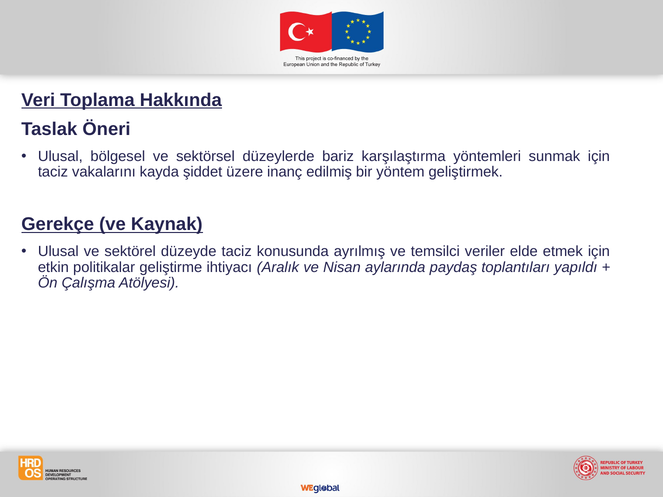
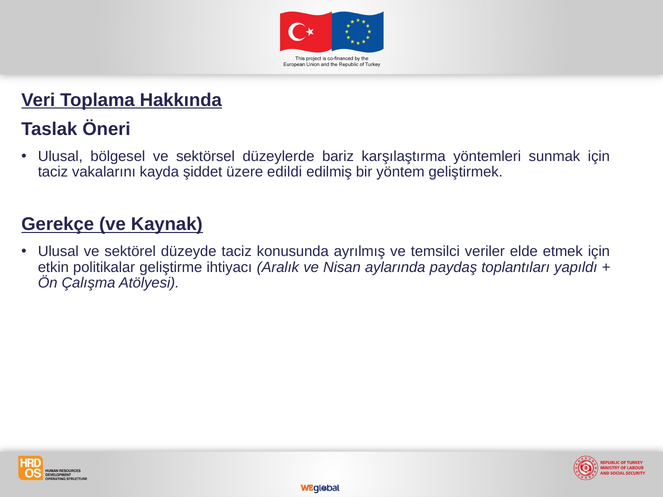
inanç: inanç -> edildi (285, 172)
